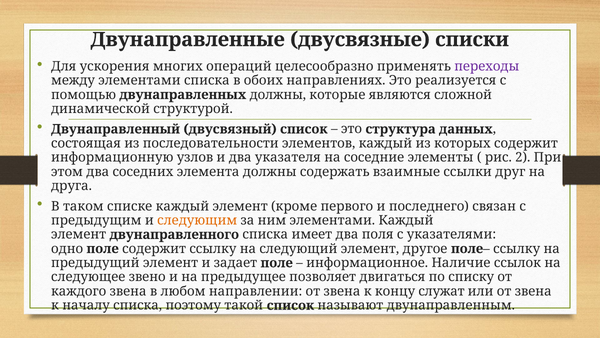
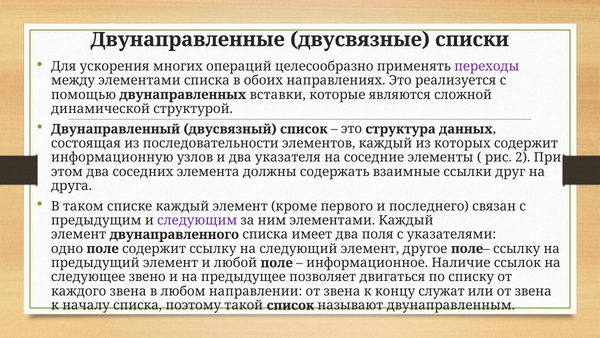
двунаправленных должны: должны -> вставки (278, 95)
следующим colour: orange -> purple (197, 220)
задает: задает -> любой (235, 263)
